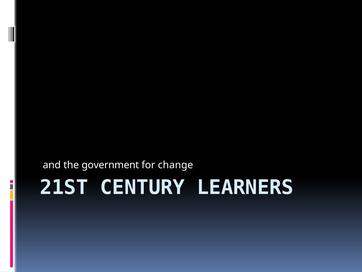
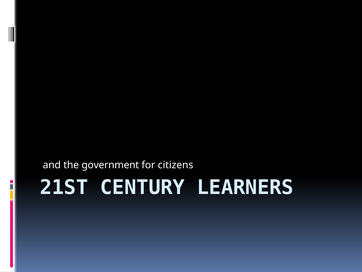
change: change -> citizens (176, 165)
